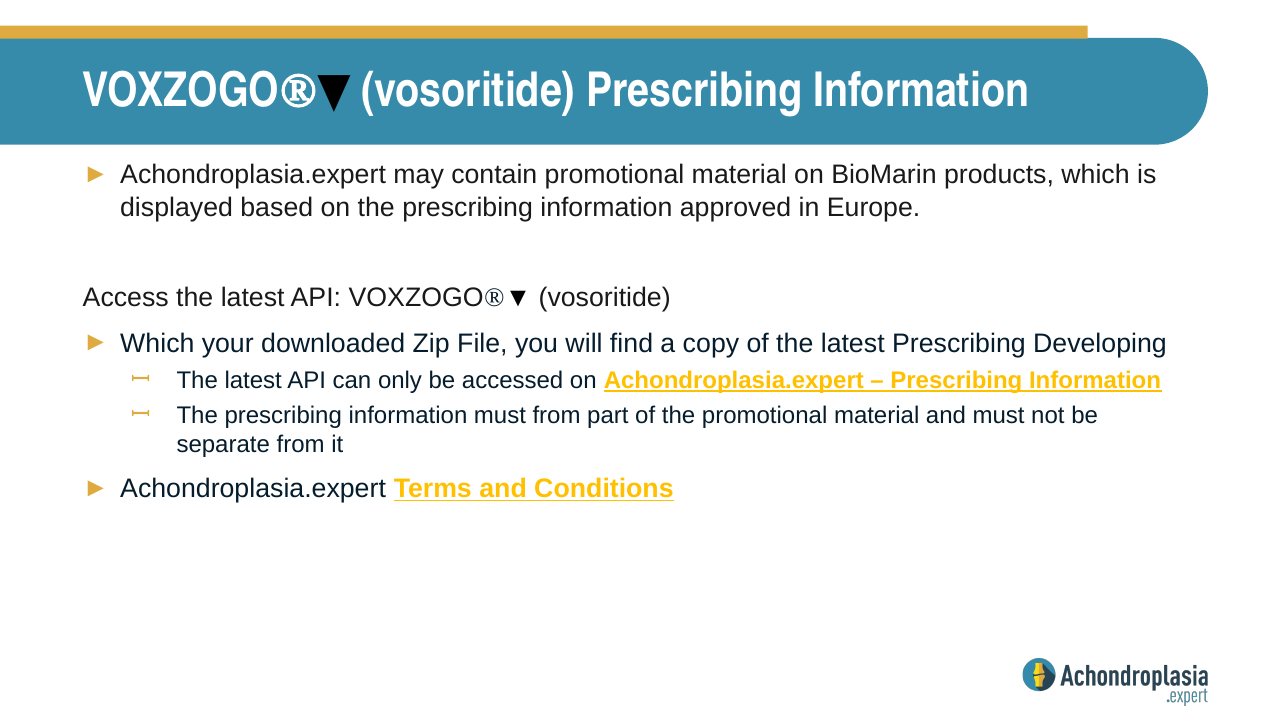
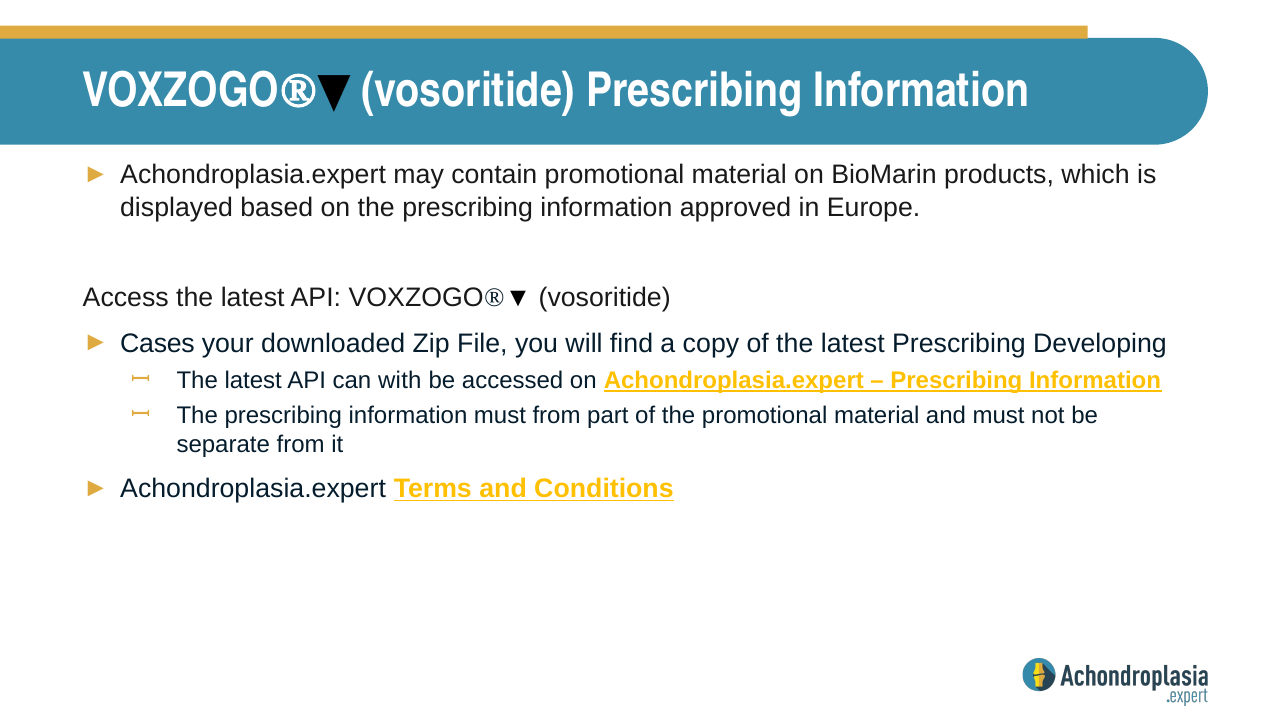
Which: Which -> Cases (157, 343)
only: only -> with (400, 380)
